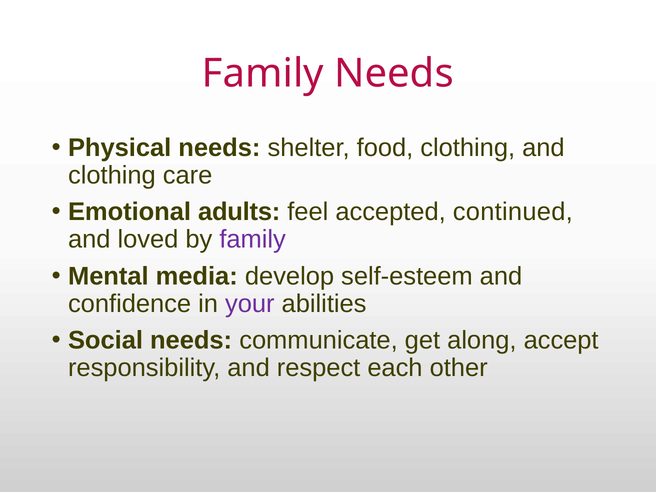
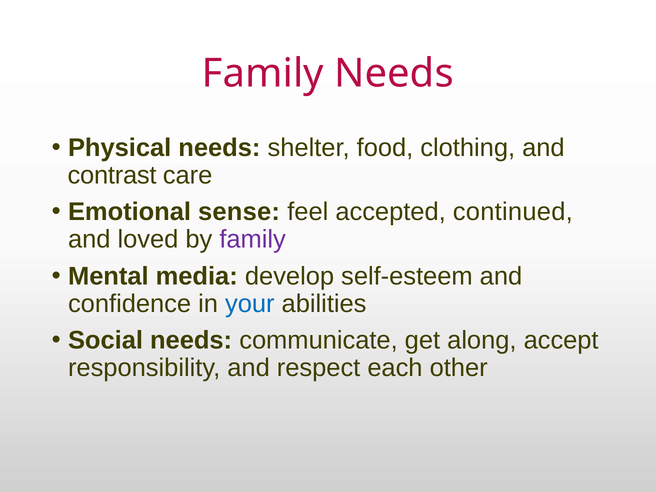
clothing: clothing -> contrast (112, 175)
adults: adults -> sense (239, 212)
your colour: purple -> blue (250, 304)
